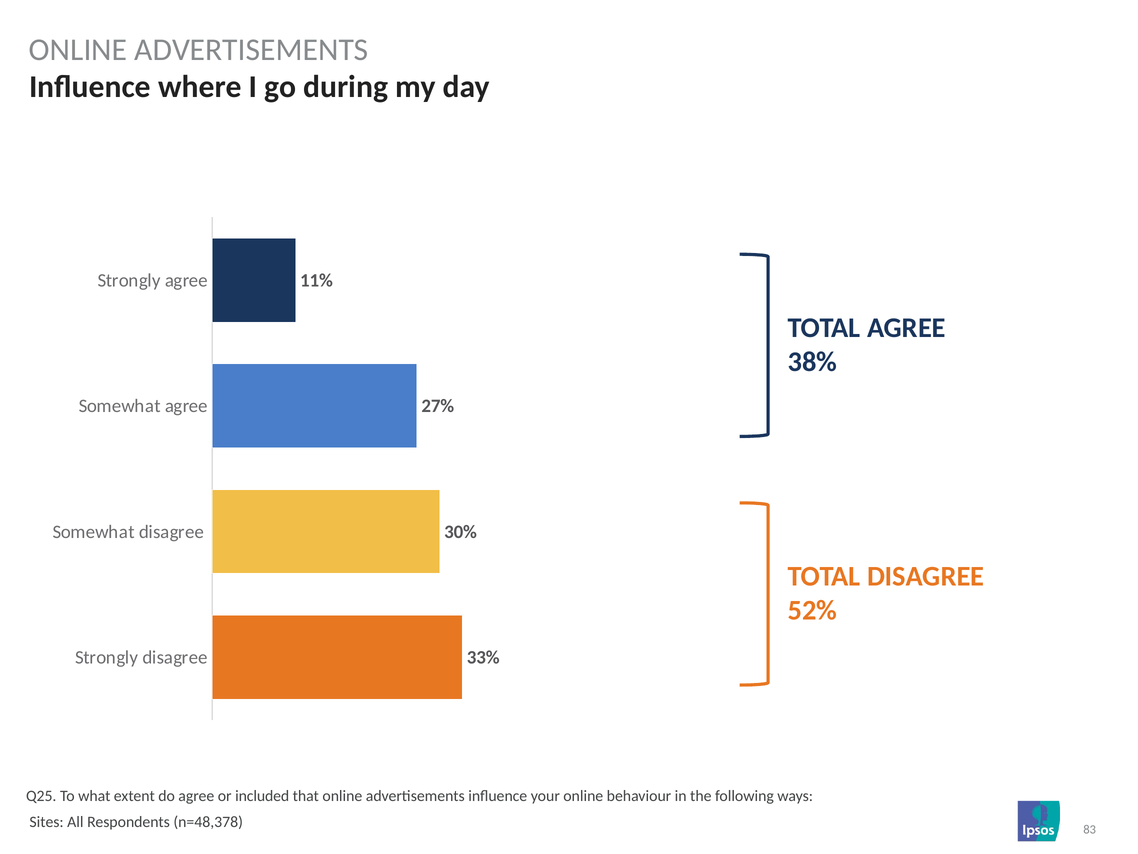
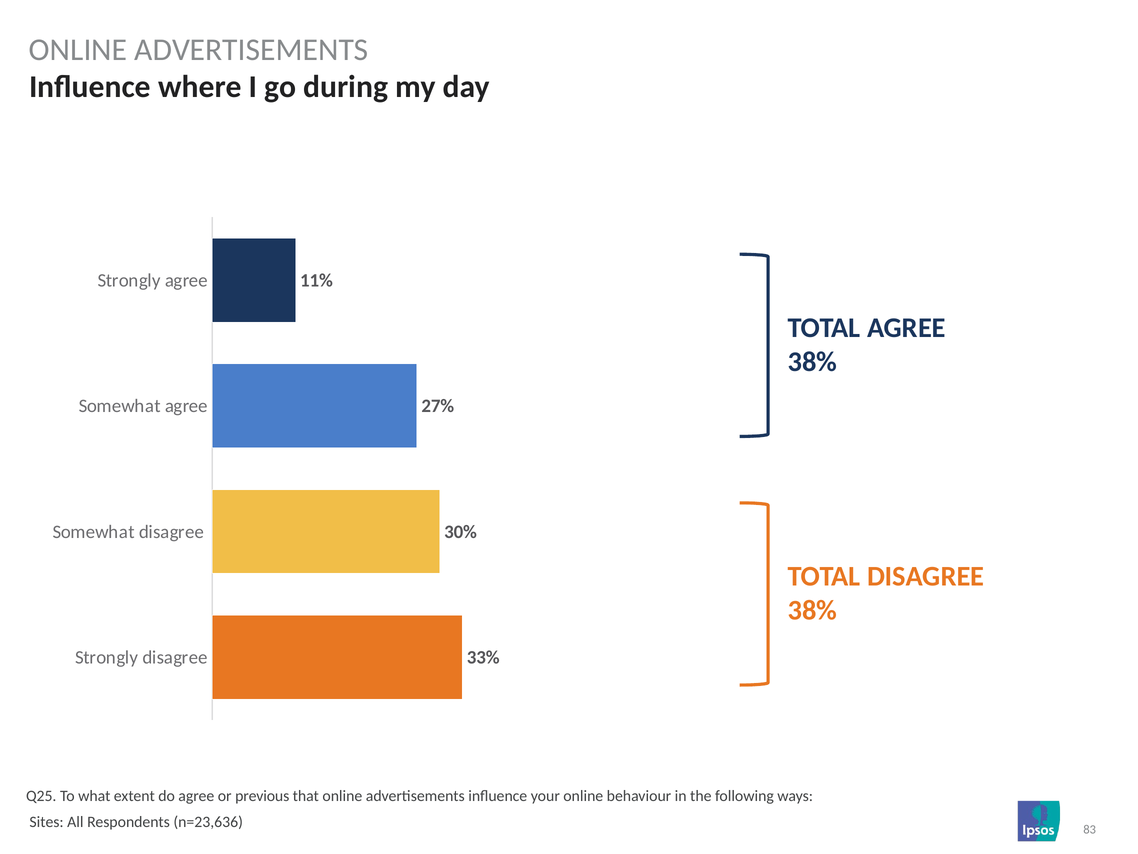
52%: 52% -> 38% (812, 610)
included: included -> previous (262, 796)
n=48,378: n=48,378 -> n=23,636 (208, 822)
